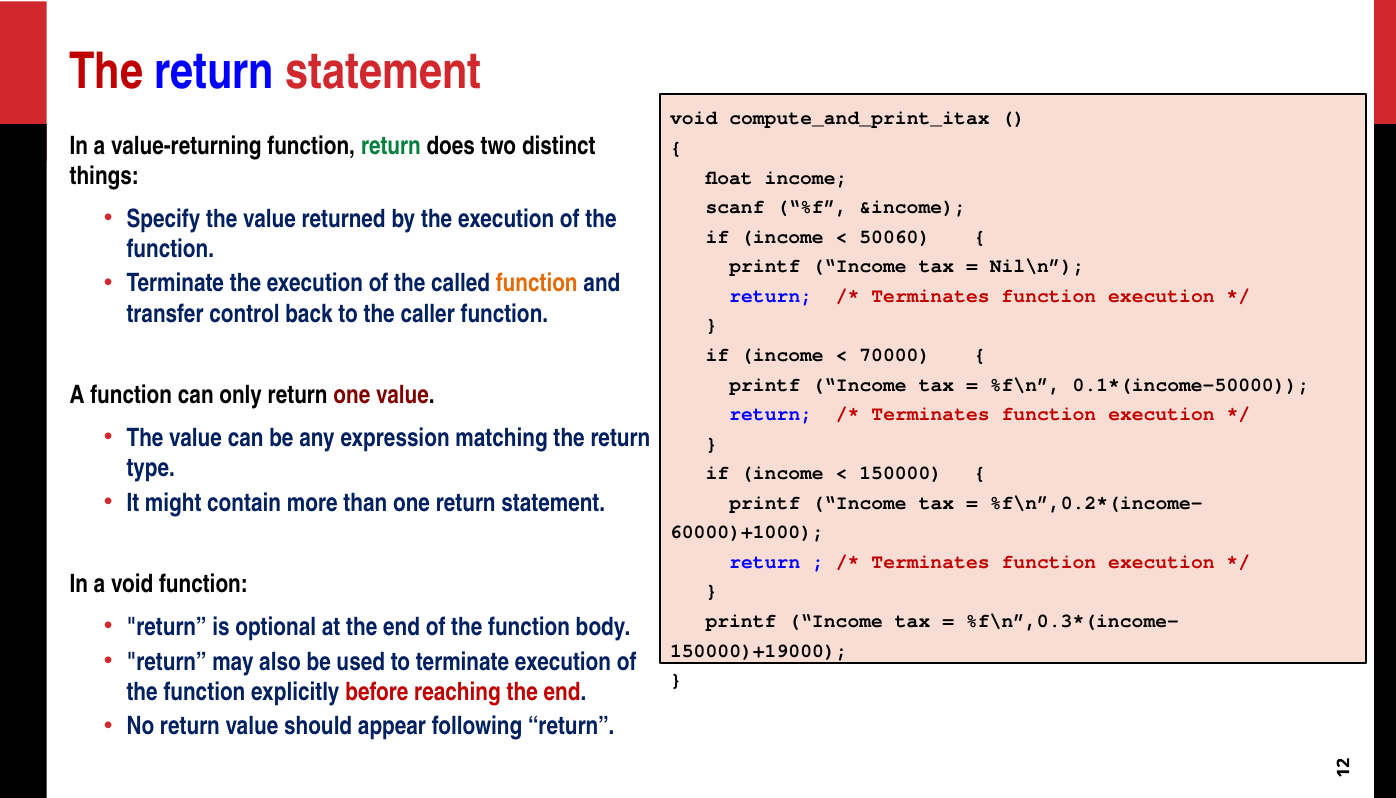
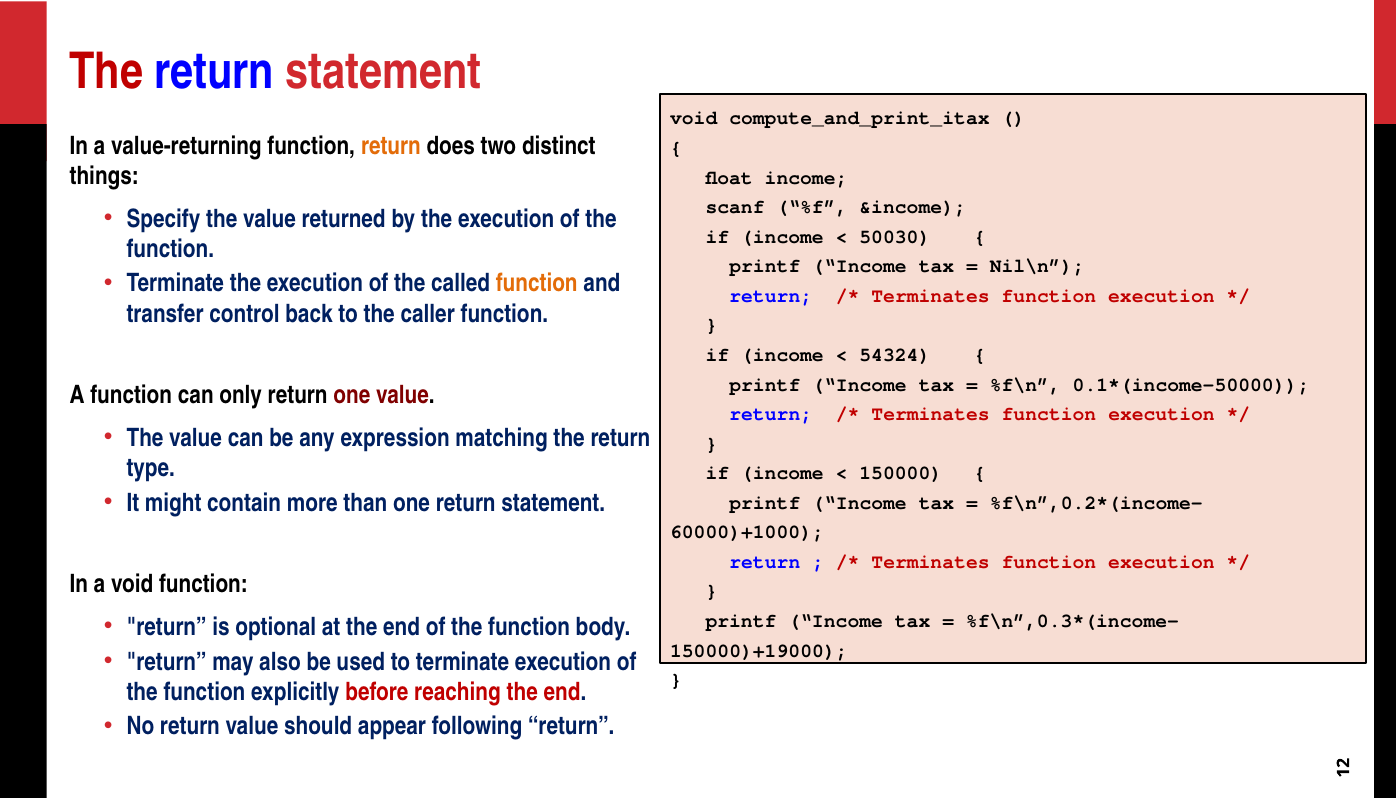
return colour: green -> orange (391, 146)
50060: 50060 -> 50030 (895, 237)
70000: 70000 -> 54324 (895, 355)
